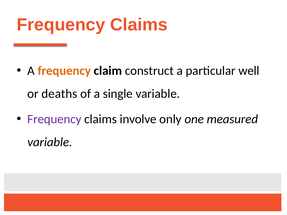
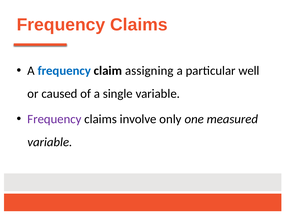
frequency colour: orange -> blue (64, 71)
construct: construct -> assigning (149, 71)
deaths: deaths -> caused (59, 94)
